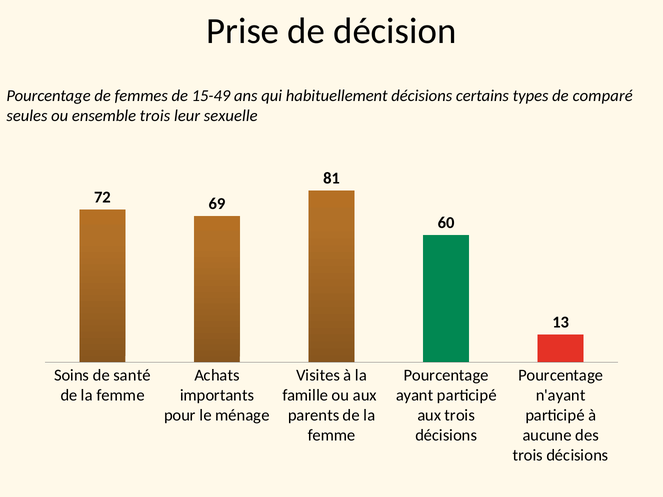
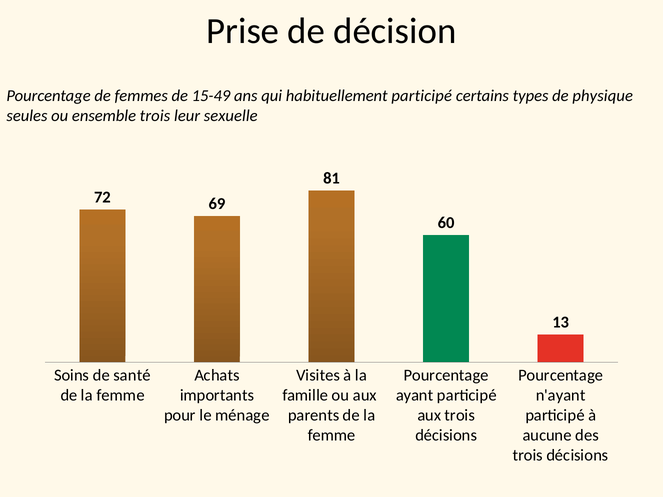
habituellement décisions: décisions -> participé (422, 96)
comparé: comparé -> physique (603, 96)
